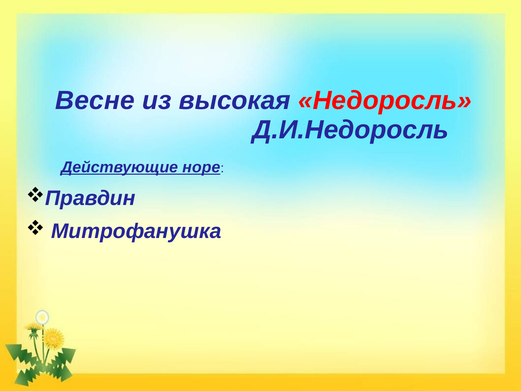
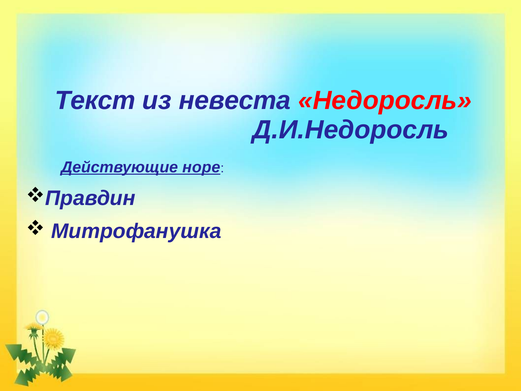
Весне: Весне -> Текст (95, 100)
высокая: высокая -> невеста (235, 100)
